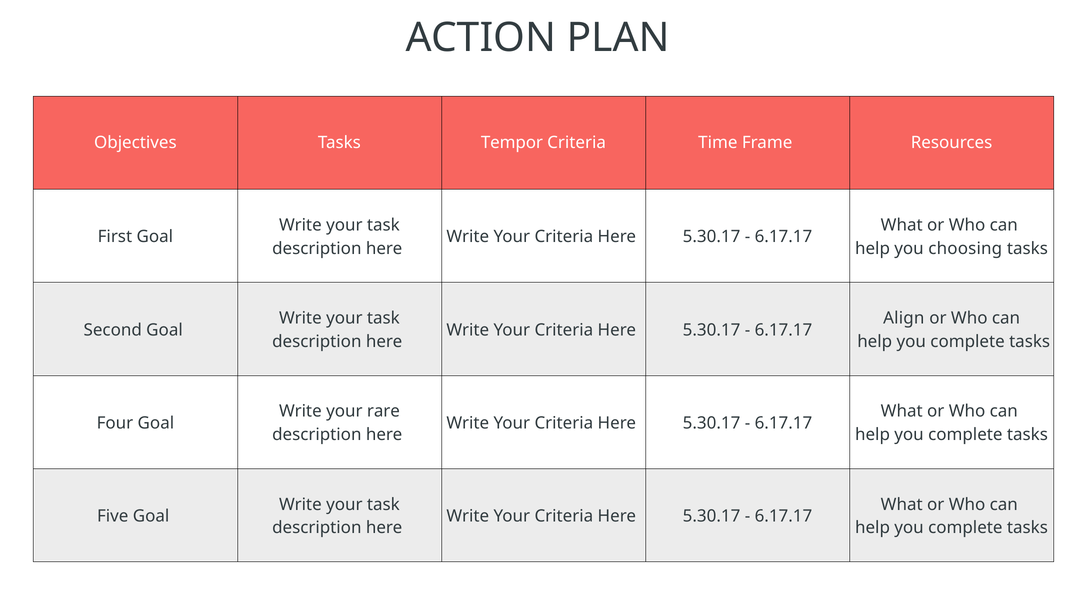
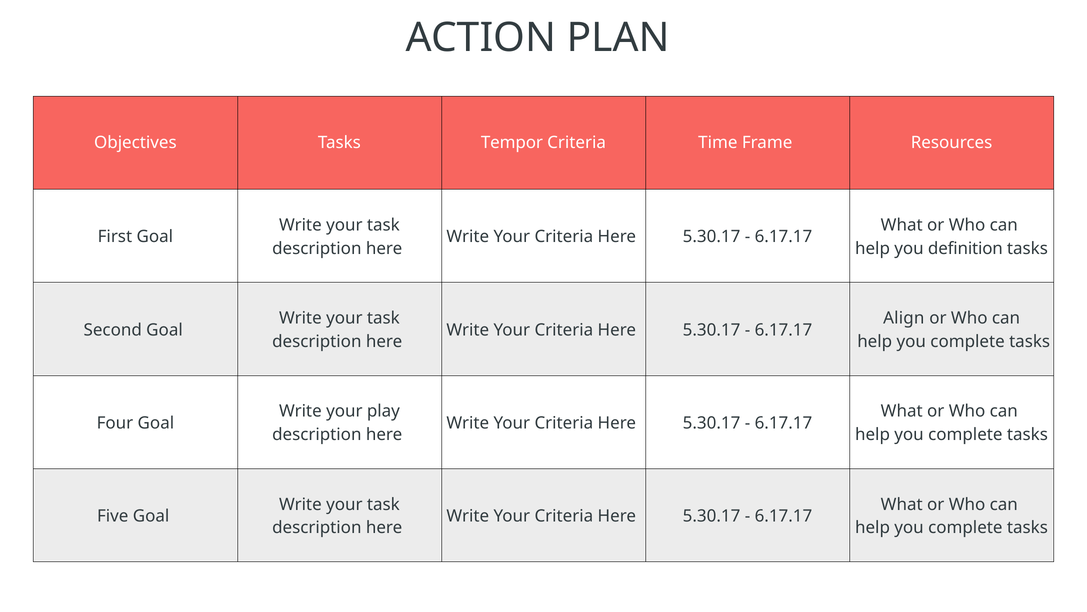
choosing: choosing -> definition (965, 248)
rare: rare -> play (383, 411)
